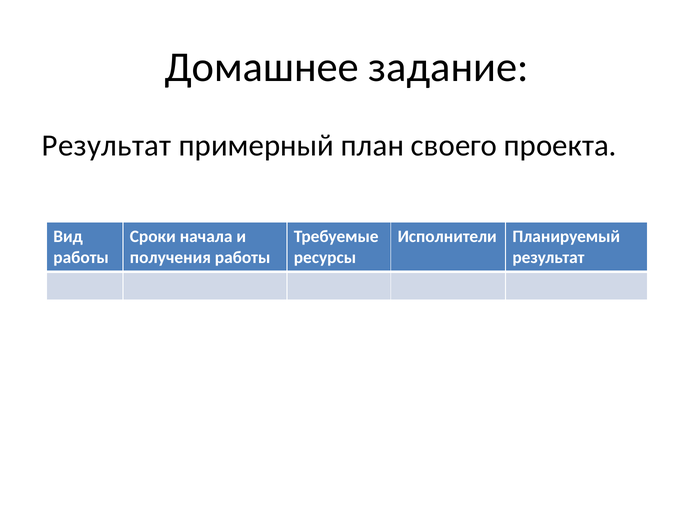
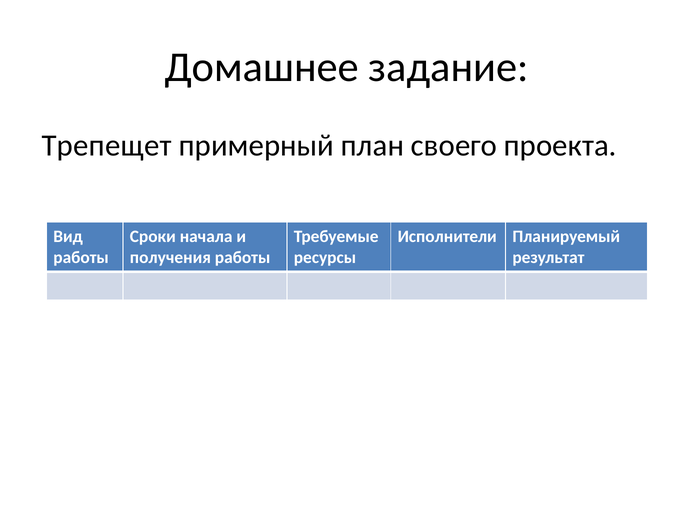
Результат: Результат -> Трепещет (107, 146)
